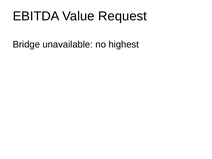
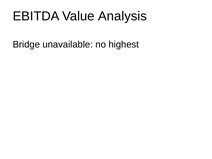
Request: Request -> Analysis (123, 16)
